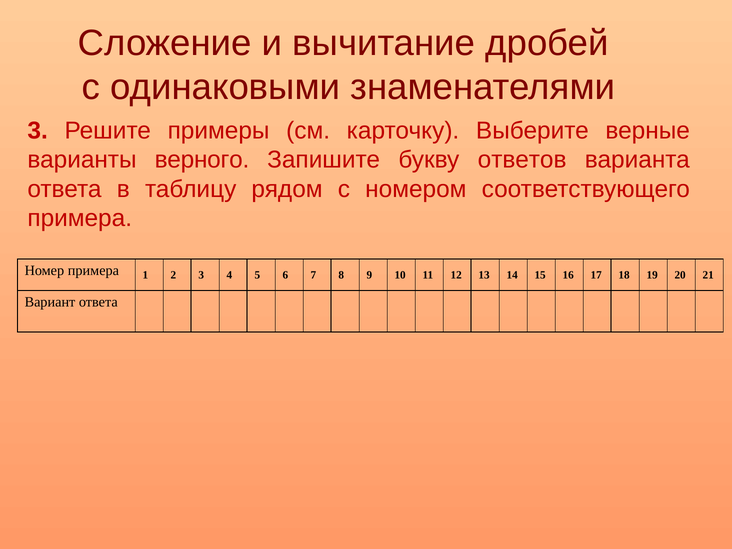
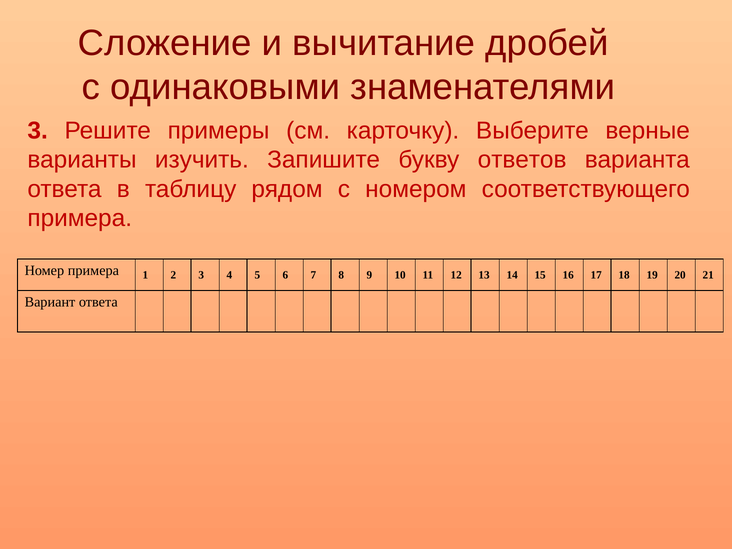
верного: верного -> изучить (202, 160)
